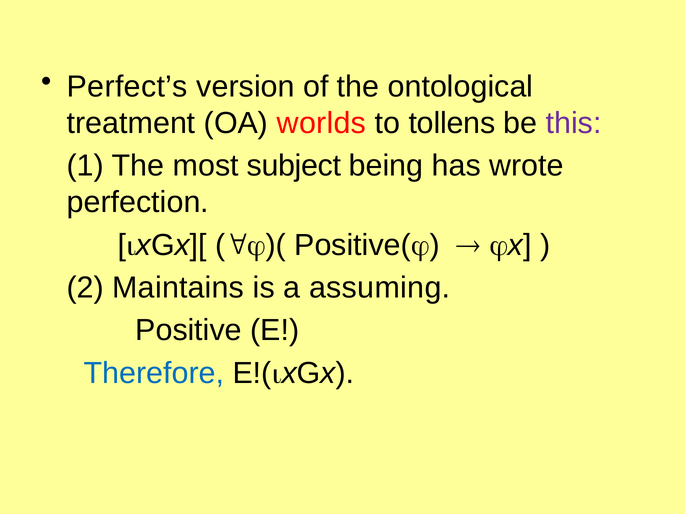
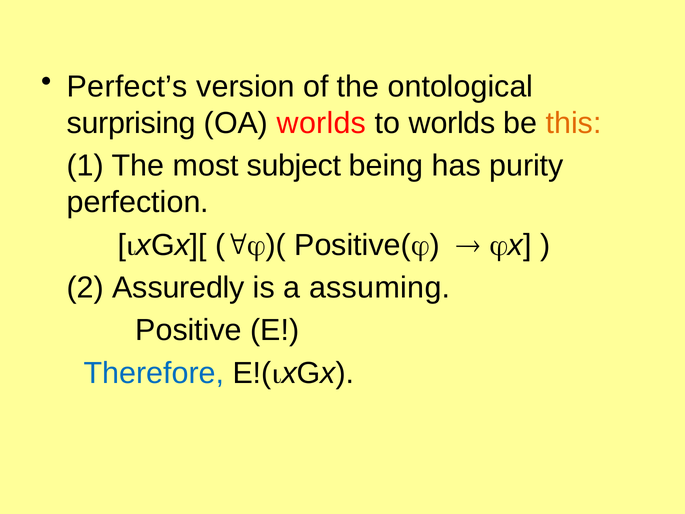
treatment: treatment -> surprising (131, 123)
to tollens: tollens -> worlds (452, 123)
this colour: purple -> orange (574, 123)
wrote: wrote -> purity (526, 166)
Maintains: Maintains -> Assuredly (178, 288)
